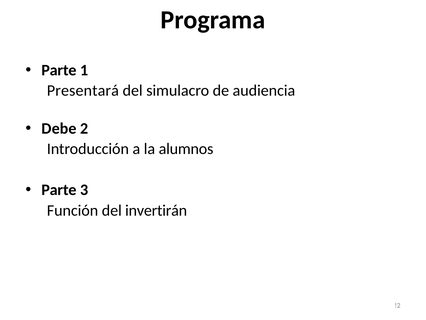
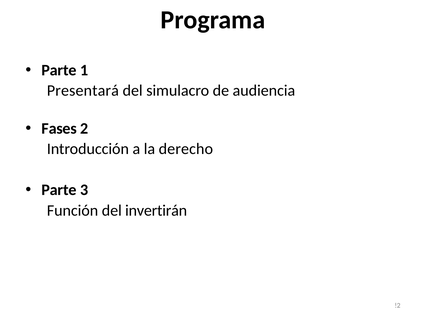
Debe: Debe -> Fases (59, 128)
alumnos: alumnos -> derecho (186, 149)
